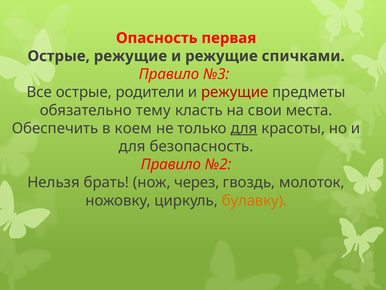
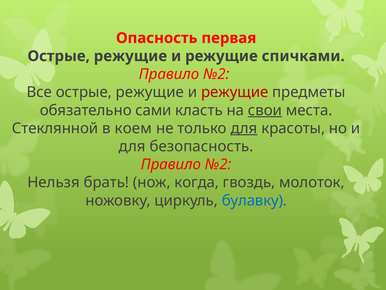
№3: №3 -> №2 (216, 74)
Все острые родители: родители -> режущие (150, 92)
тему: тему -> сами (153, 110)
свои underline: none -> present (265, 110)
Обеспечить: Обеспечить -> Стеклянной (55, 128)
через: через -> когда (197, 182)
булавку colour: orange -> blue (254, 200)
